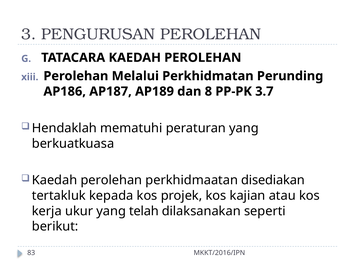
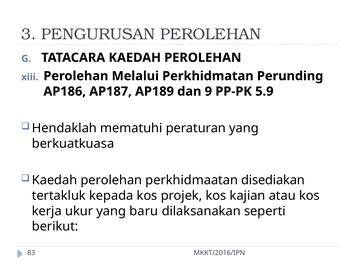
8: 8 -> 9 (208, 91)
3.7: 3.7 -> 5.9 (264, 91)
telah: telah -> baru (144, 211)
